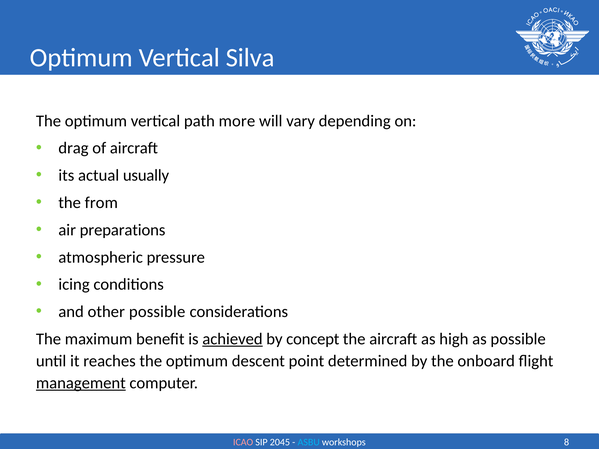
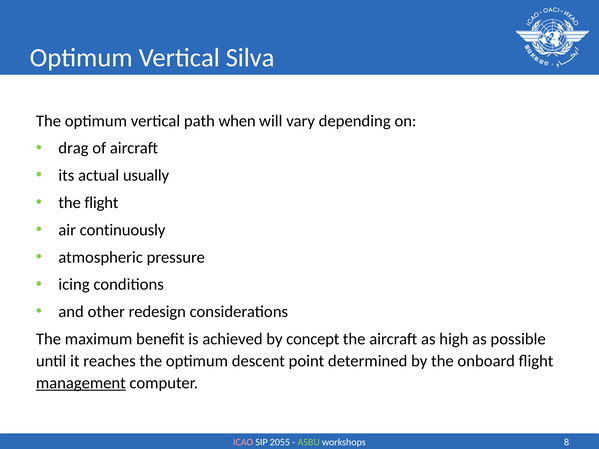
more: more -> when (237, 121)
the from: from -> flight (101, 203)
preparations: preparations -> continuously (123, 230)
other possible: possible -> redesign (157, 312)
achieved underline: present -> none (232, 339)
2045: 2045 -> 2055 (280, 442)
ASBU colour: light blue -> light green (309, 442)
